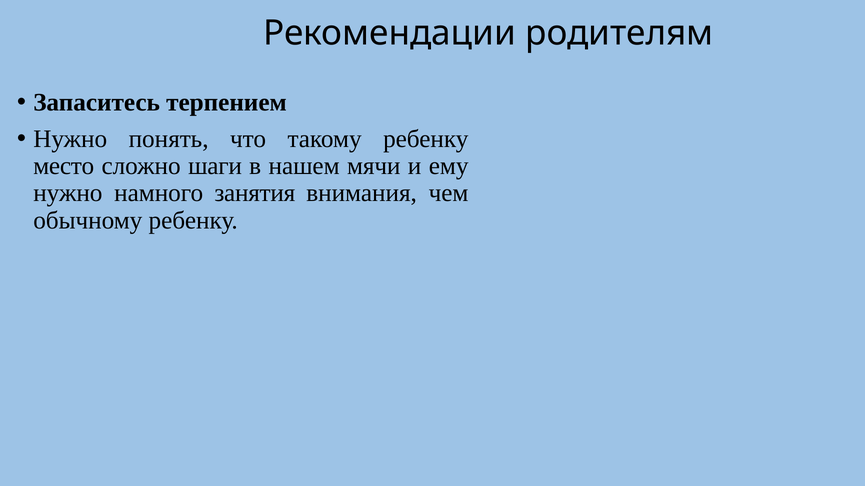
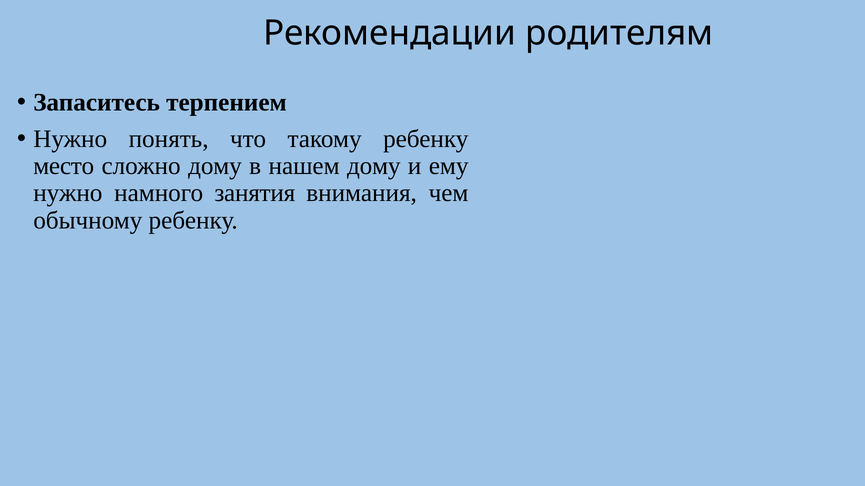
сложно шаги: шаги -> дому (215, 166)
нашем мячи: мячи -> дому (374, 166)
